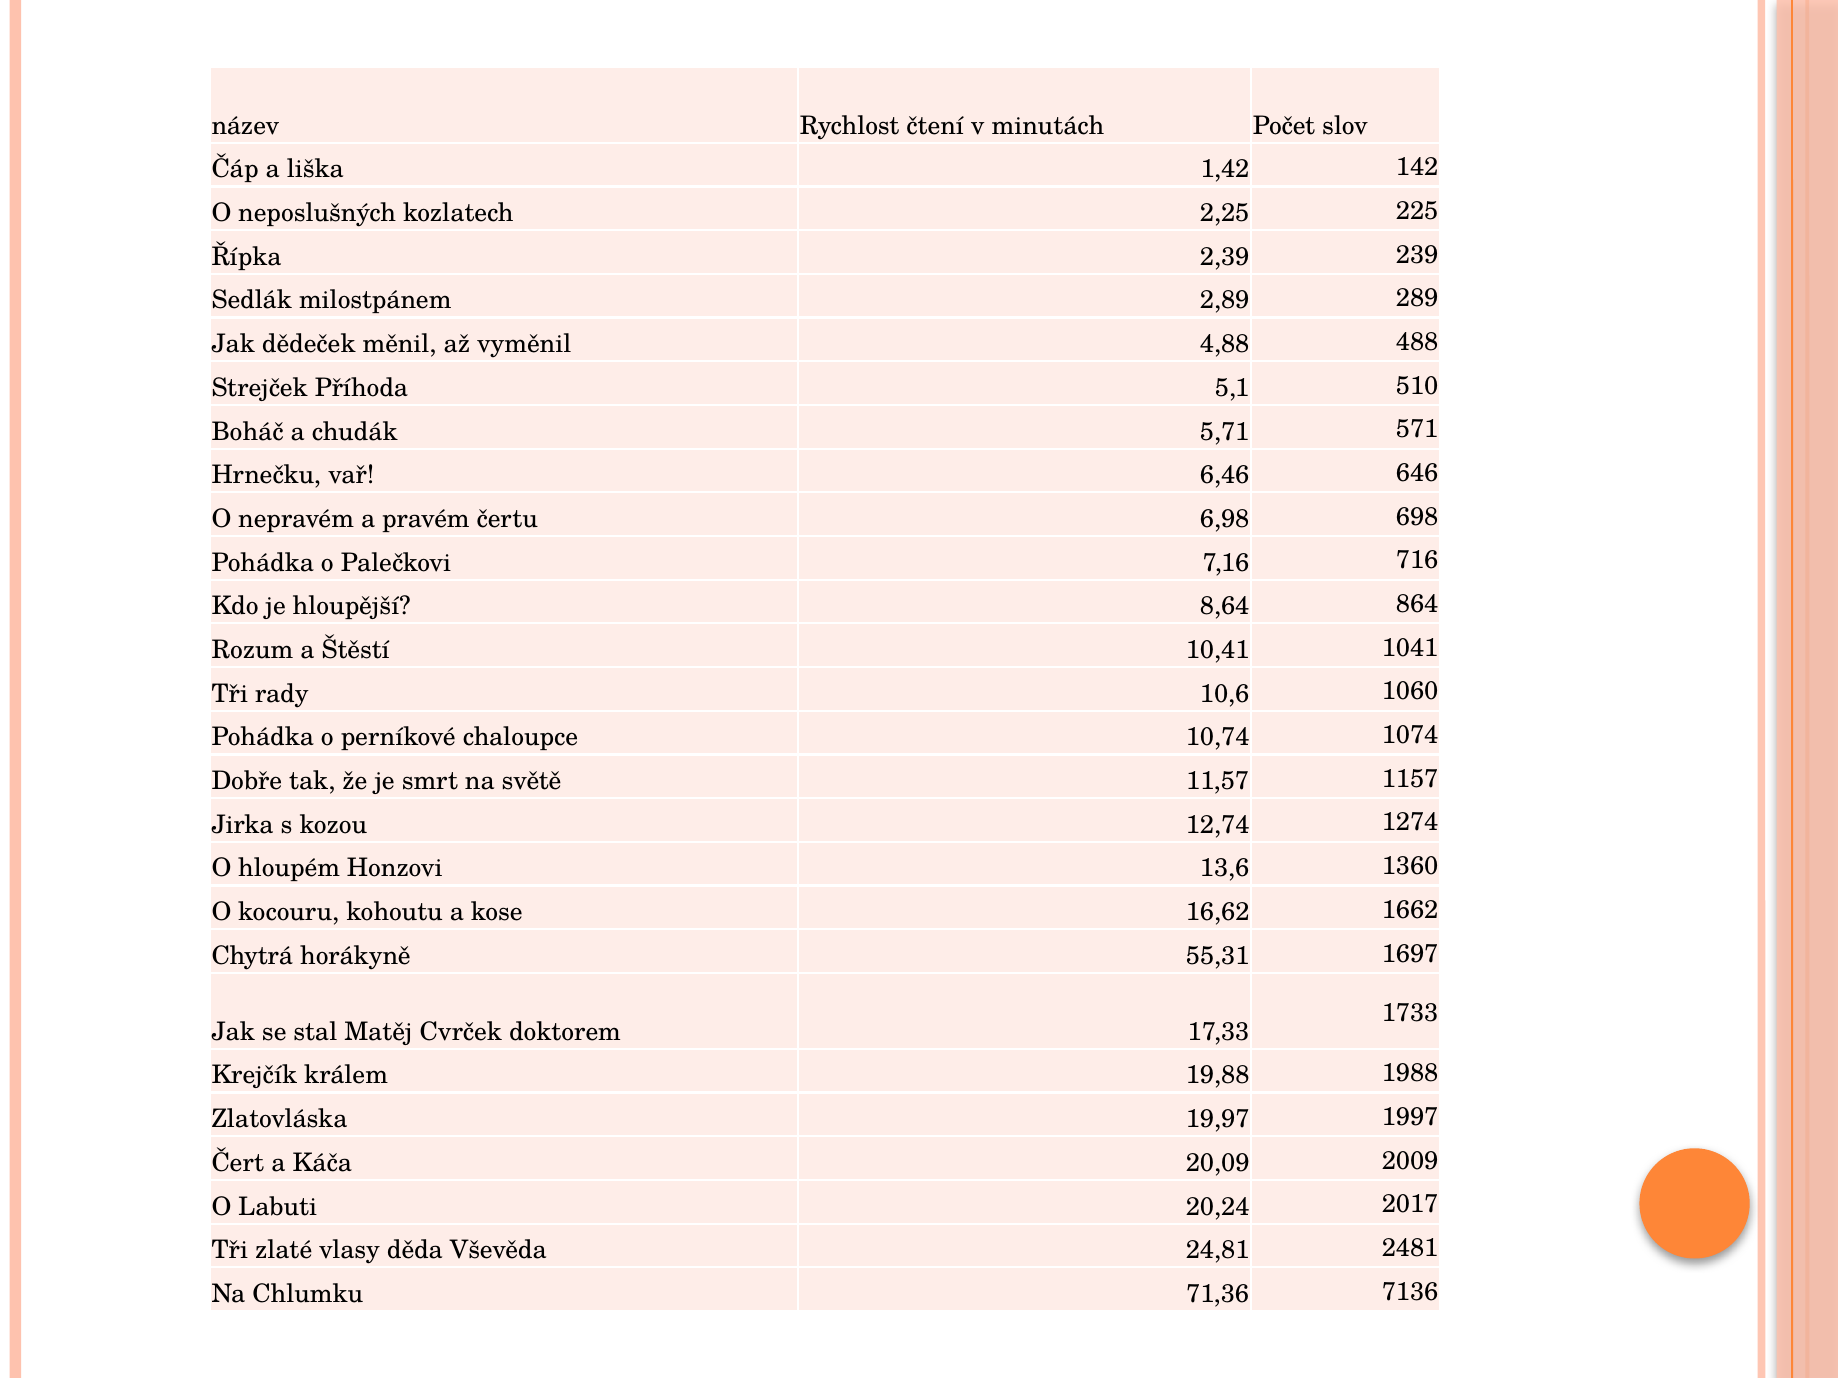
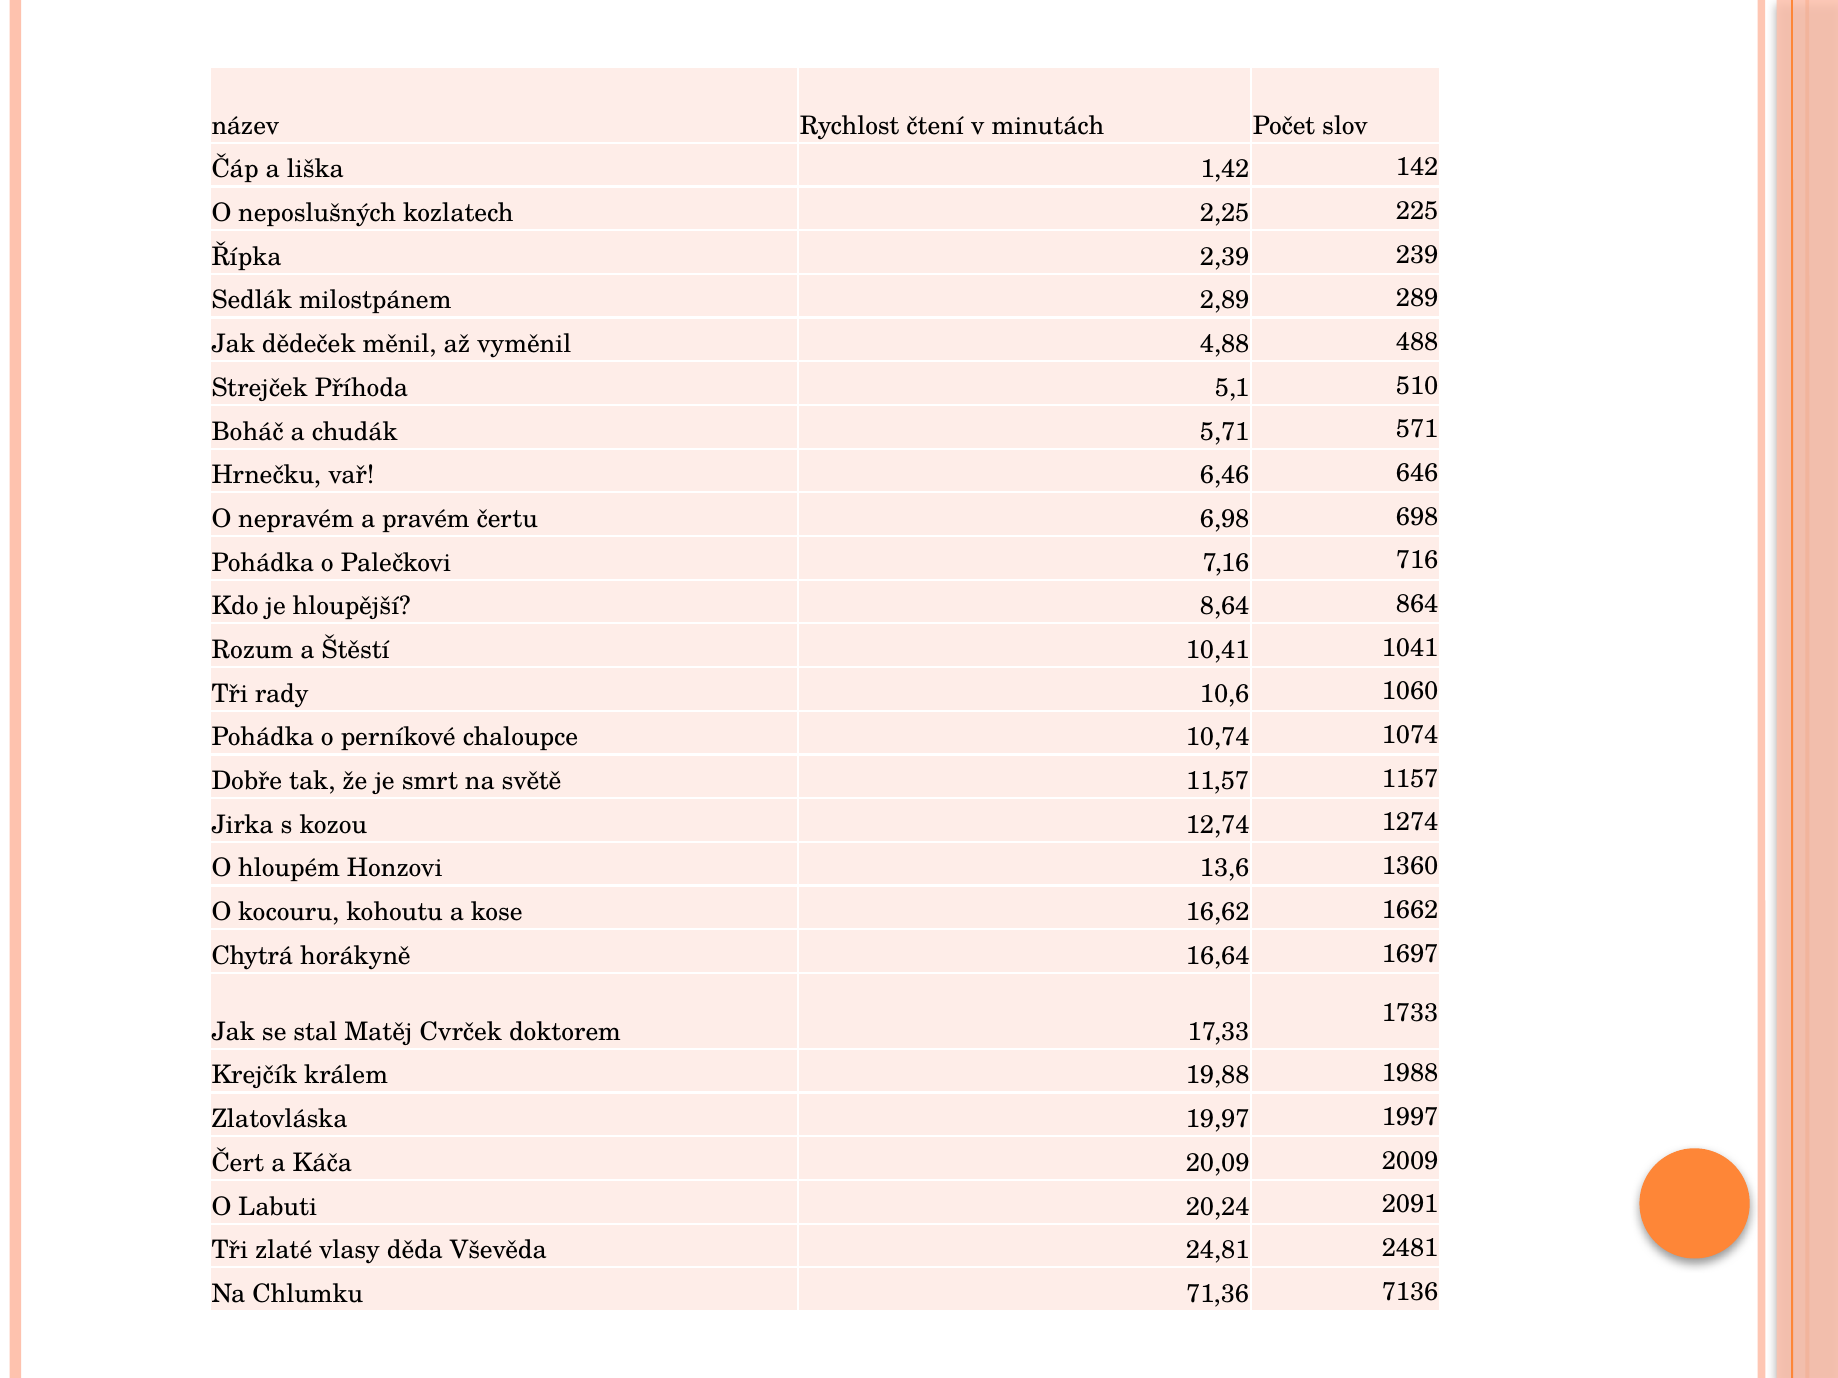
55,31: 55,31 -> 16,64 (1218, 956)
2017: 2017 -> 2091 (1410, 1205)
